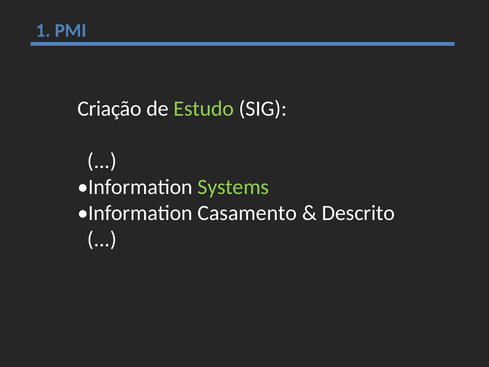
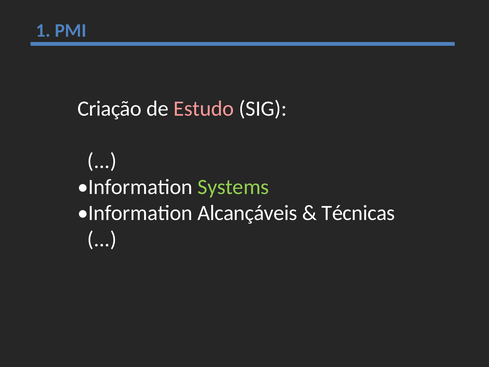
Estudo colour: light green -> pink (204, 109)
Casamento: Casamento -> Alcançáveis (247, 213)
Descrito: Descrito -> Técnicas (358, 213)
